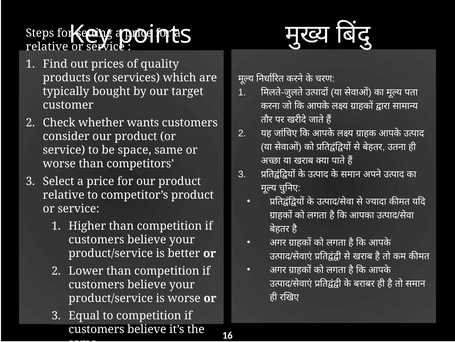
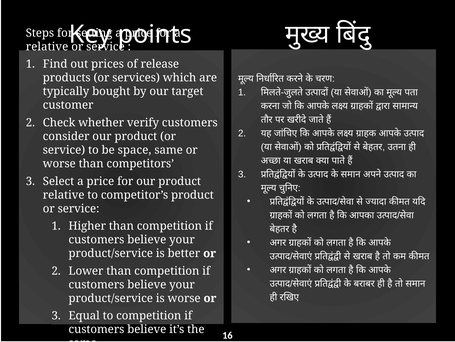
quality: quality -> release (160, 64)
wants: wants -> verify (143, 122)
